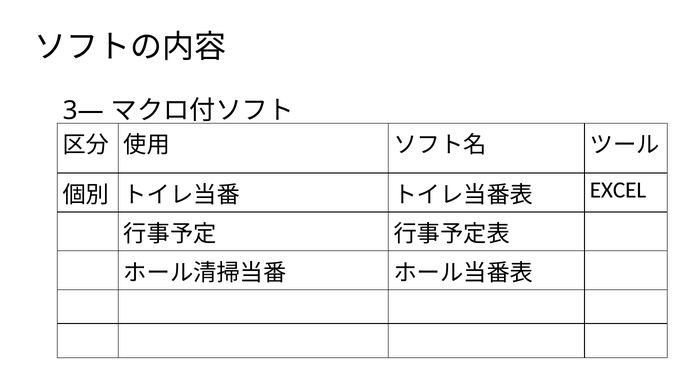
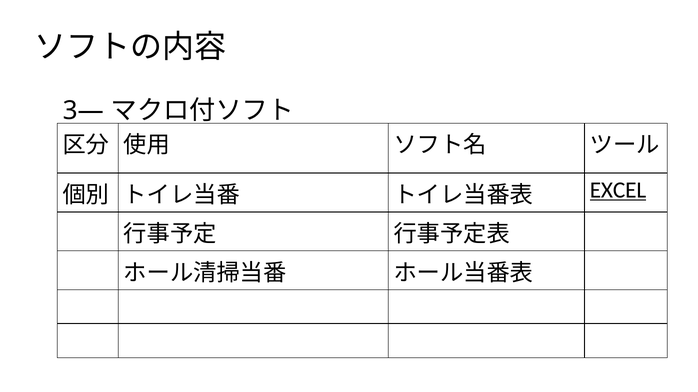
EXCEL underline: none -> present (618, 190)
